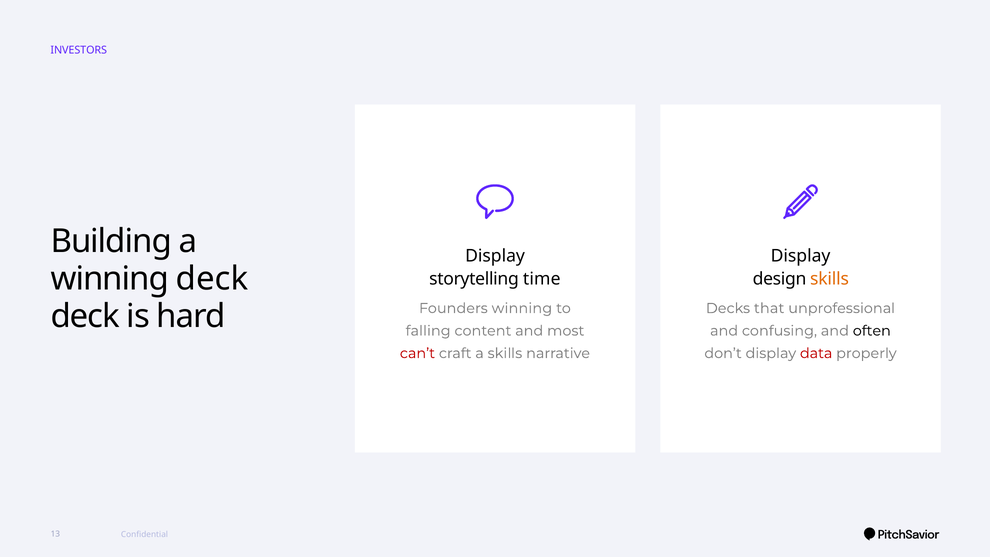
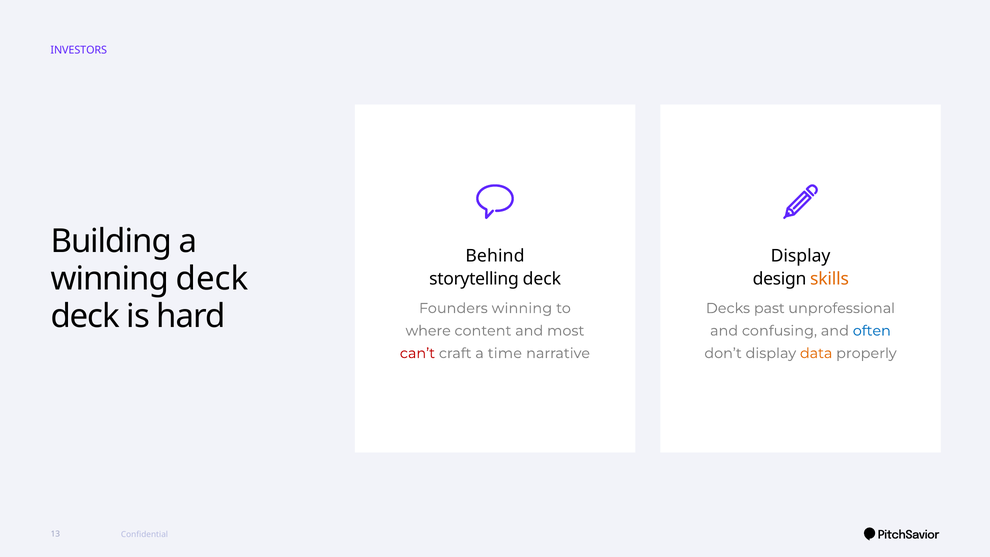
Display: Display -> Behind (495, 256)
storytelling time: time -> deck (542, 279)
that: that -> past (769, 308)
falling: falling -> where (428, 331)
often colour: black -> blue (872, 331)
a skills: skills -> time (505, 353)
data colour: red -> orange (816, 353)
